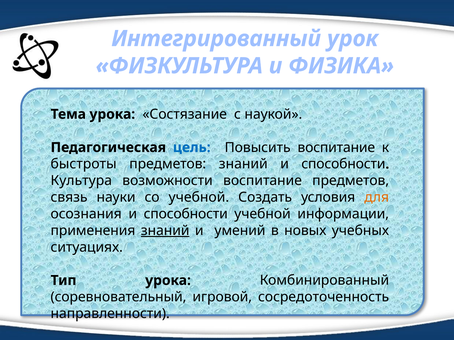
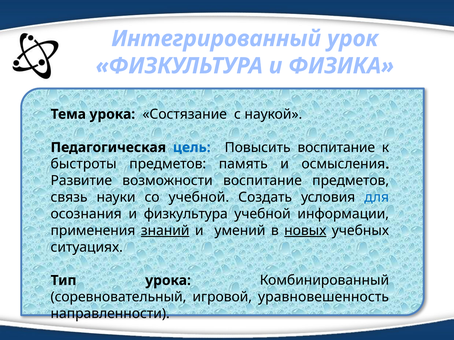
предметов знаний: знаний -> память (243, 164)
способности: способности -> осмысления (343, 164)
Культура: Культура -> Развитие (81, 181)
для colour: orange -> blue (377, 198)
осознания и способности: способности -> физкультура (186, 214)
новых underline: none -> present (305, 231)
сосредоточенность: сосредоточенность -> уравновешенность (324, 297)
